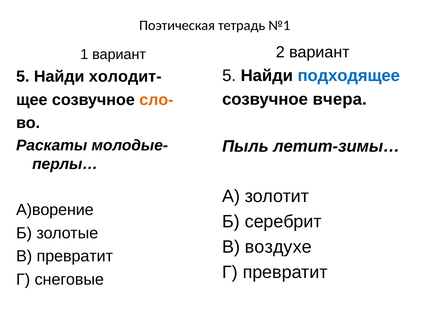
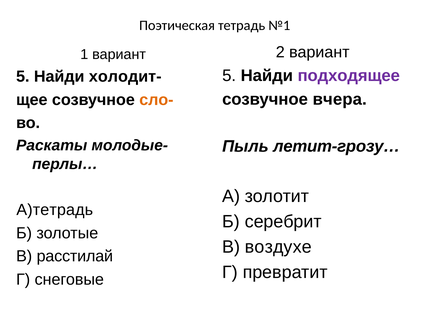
подходящее colour: blue -> purple (349, 75)
летит-зимы…: летит-зимы… -> летит-грозу… (337, 146)
А)ворение: А)ворение -> А)тетрадь (55, 210)
В превратит: превратит -> расстилай (75, 256)
